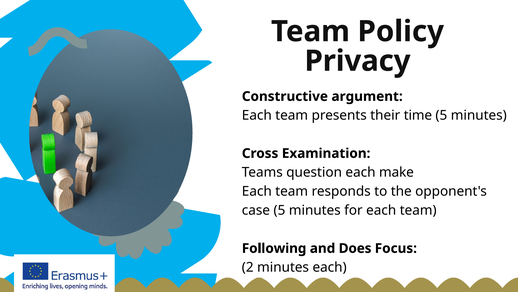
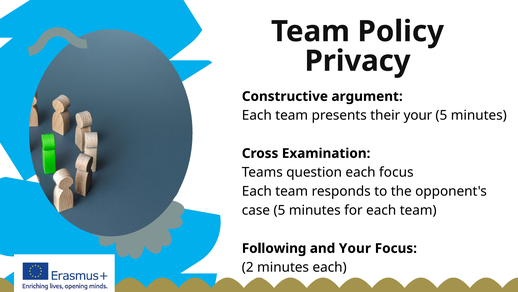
their time: time -> your (418, 115)
each make: make -> focus (396, 172)
and Does: Does -> Your (355, 248)
